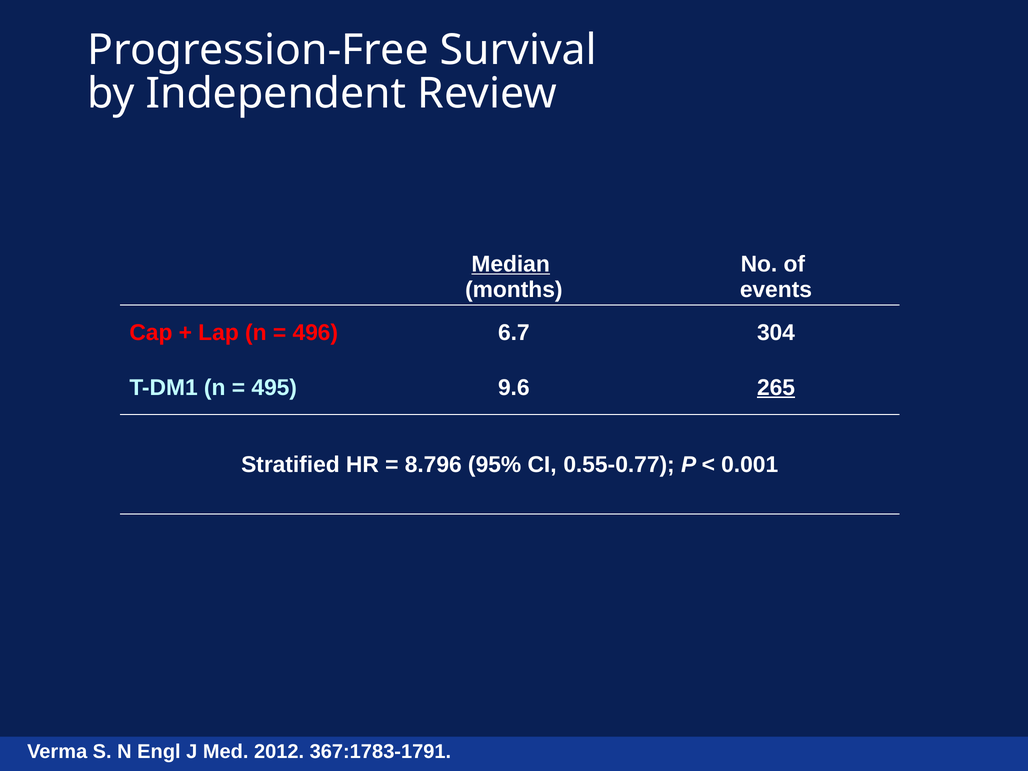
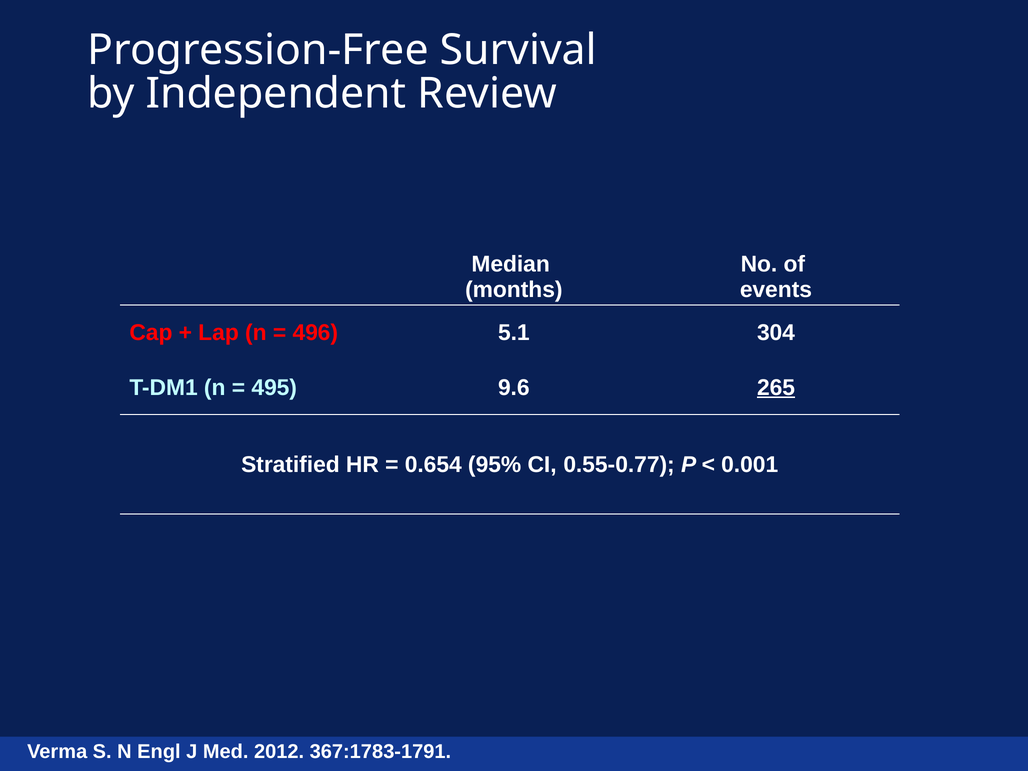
Median underline: present -> none (511, 264)
6.7: 6.7 -> 5.1 (514, 333)
8.796: 8.796 -> 0.654 (433, 465)
